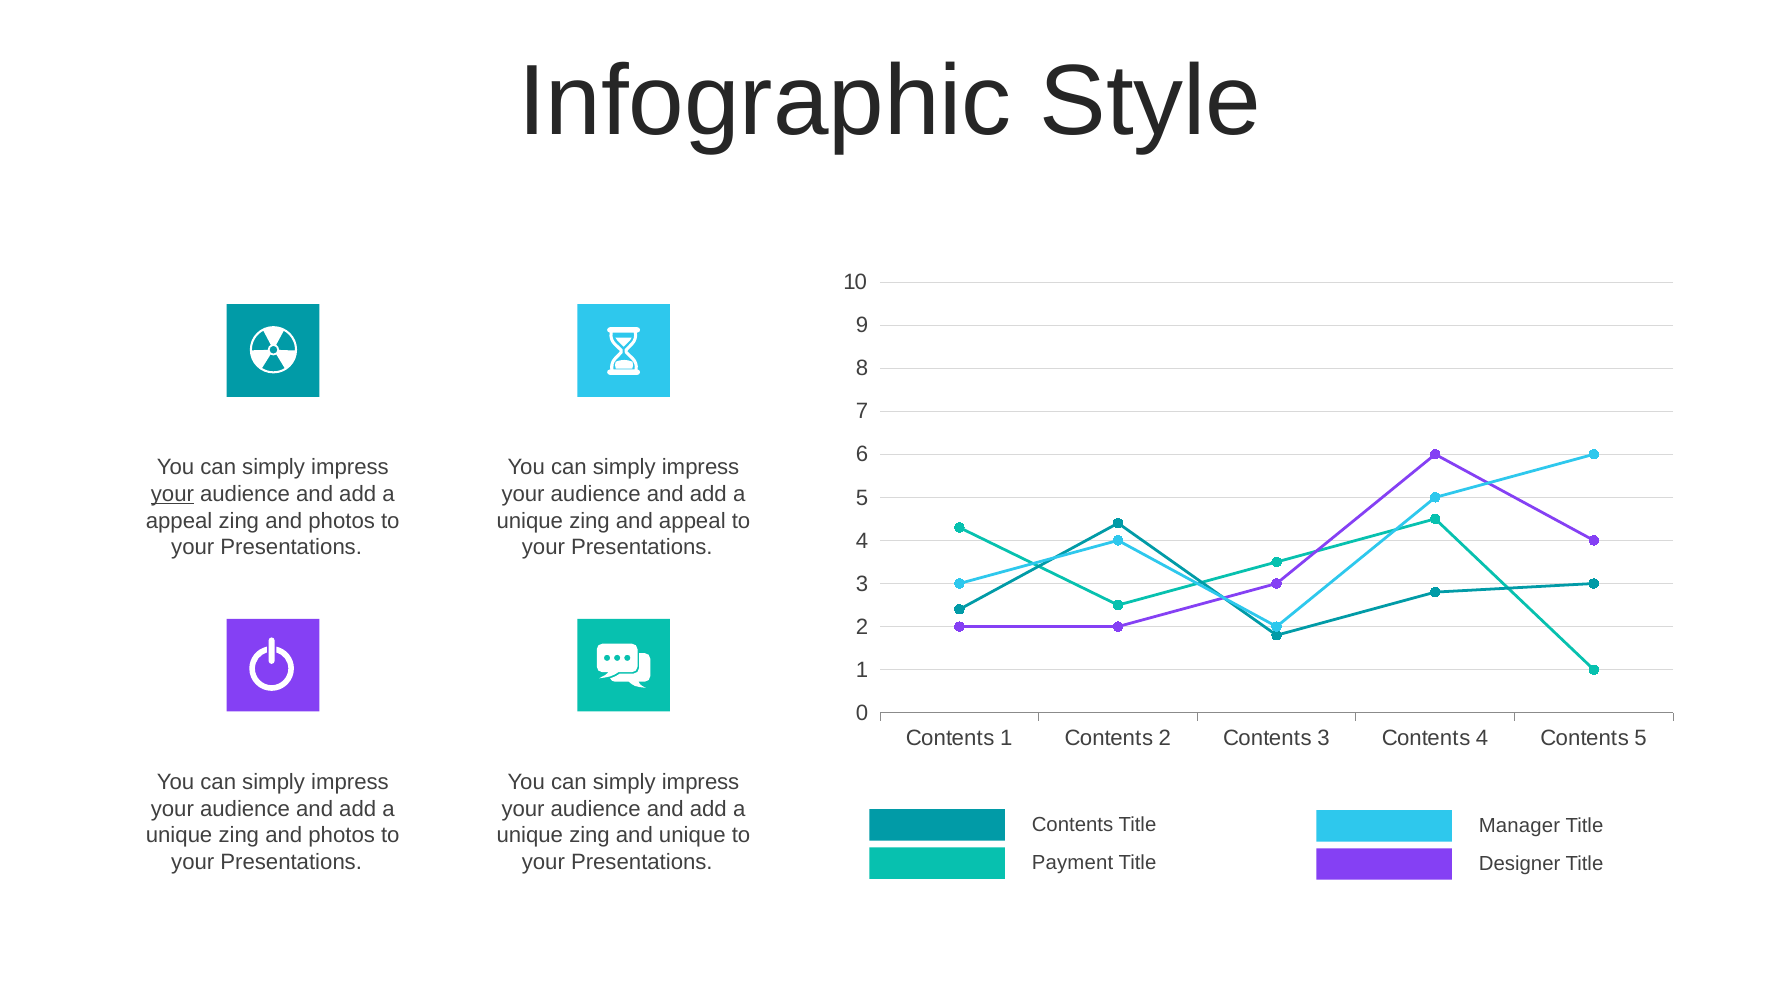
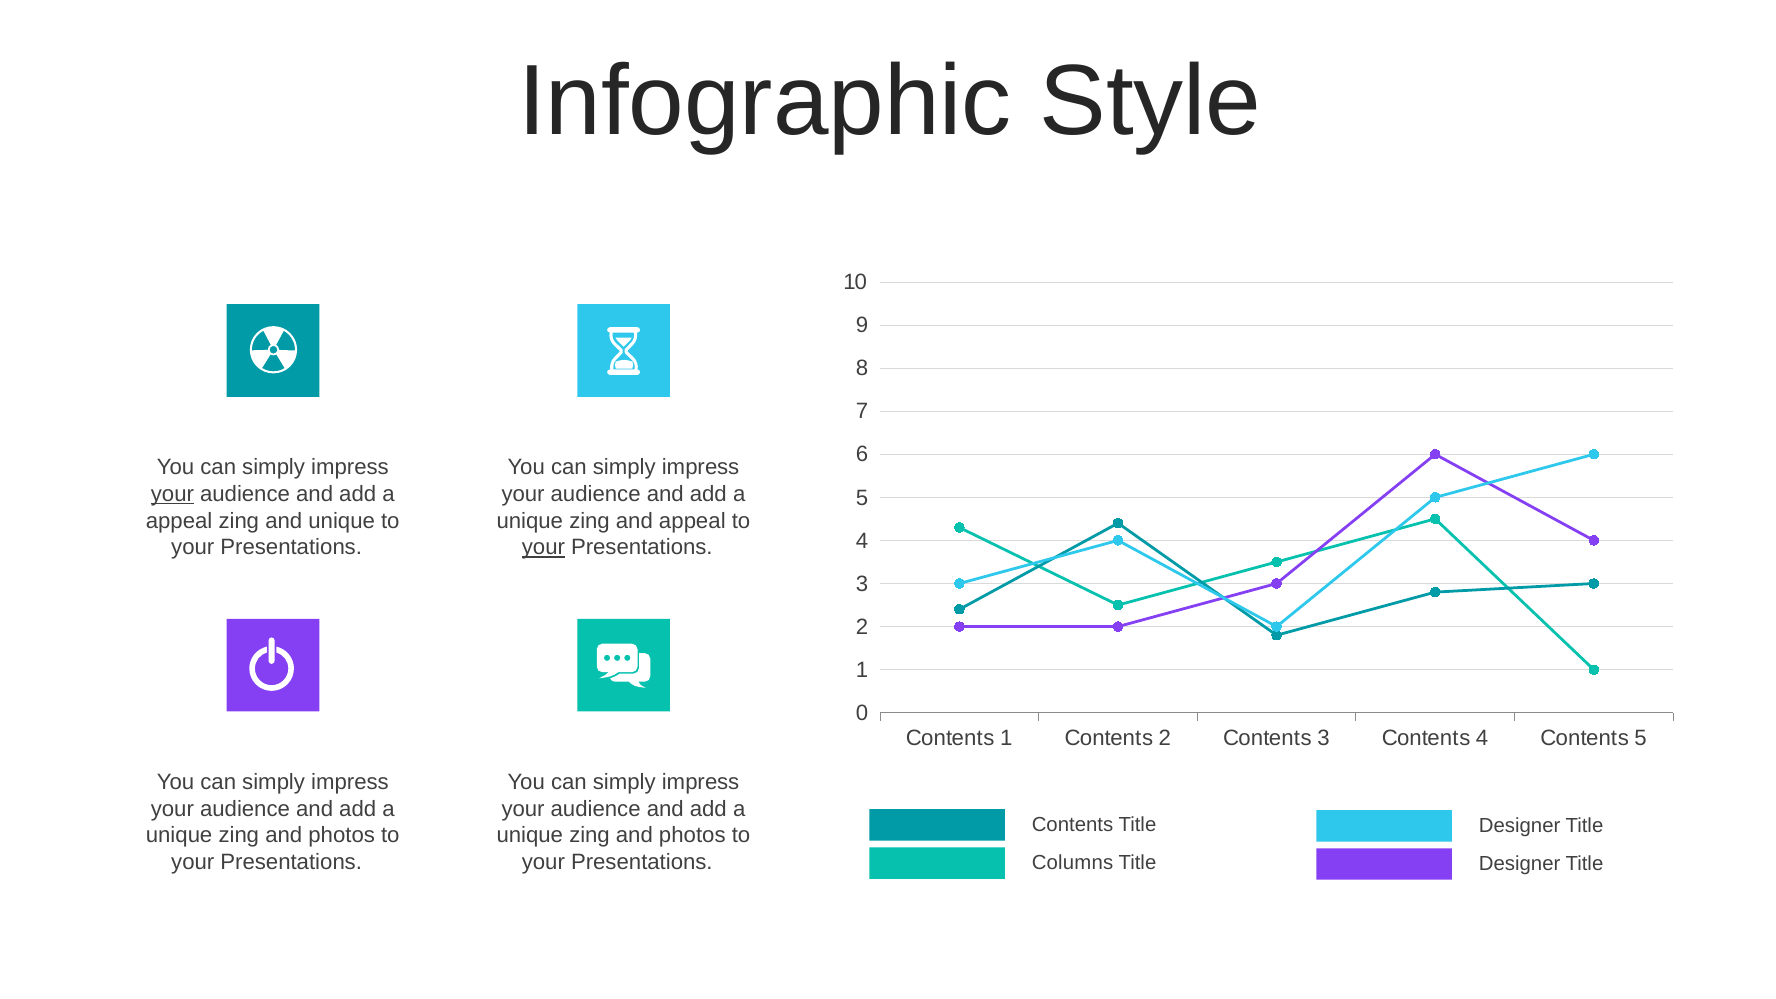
photos: photos -> unique (342, 521)
your underline: none -> present (543, 548)
Contents Title Manager: Manager -> Designer (1520, 826)
unique: unique -> photos (692, 836)
Payment: Payment -> Columns (1073, 863)
